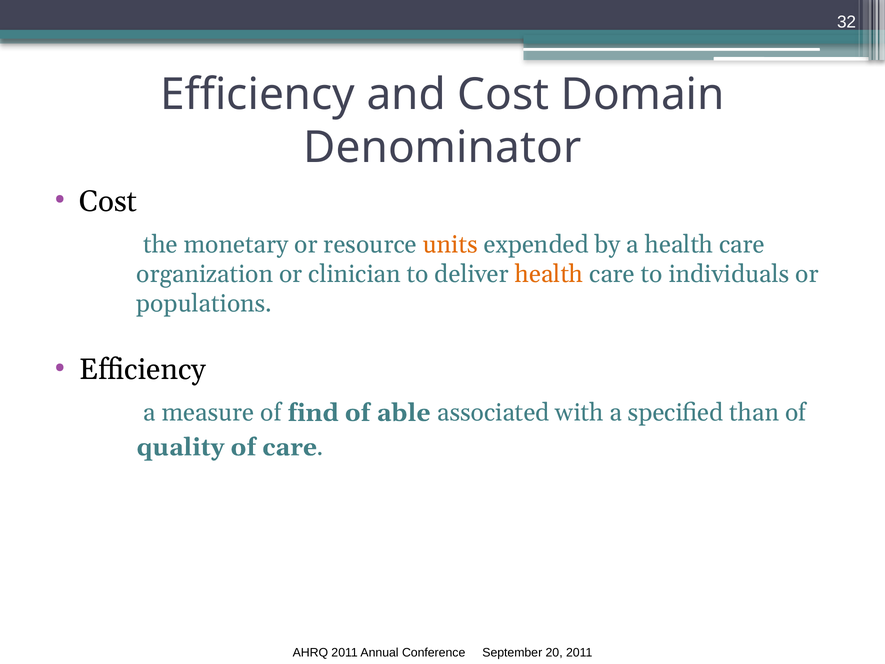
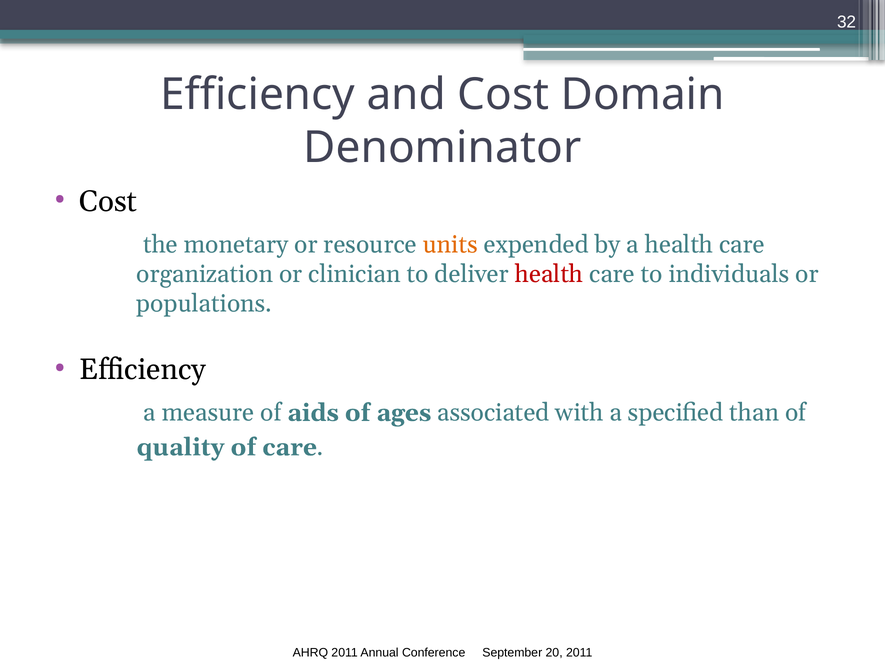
health colour: orange -> red (549, 274)
find: find -> aids (313, 413)
able: able -> ages (404, 413)
